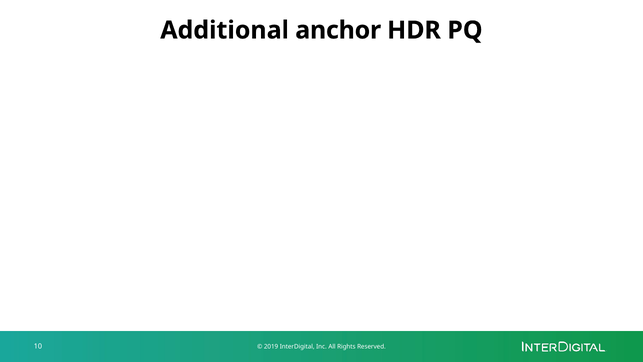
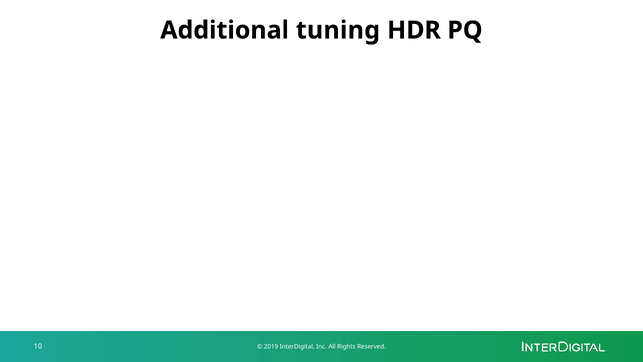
anchor: anchor -> tuning (338, 30)
